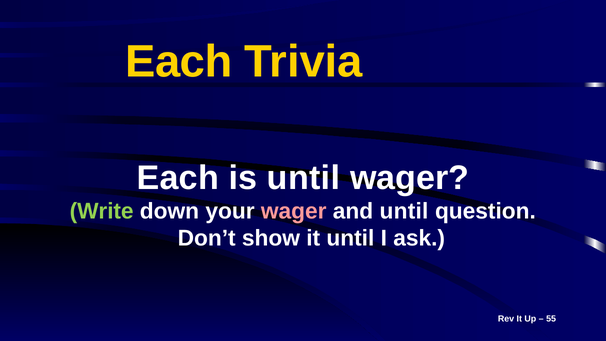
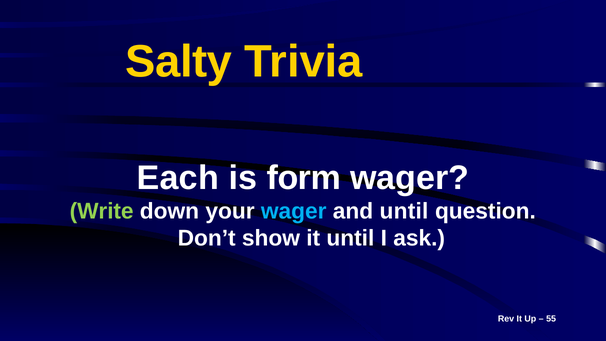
Each: Each -> Salty (179, 62)
is until: until -> form (304, 178)
wager colour: pink -> light blue (294, 211)
